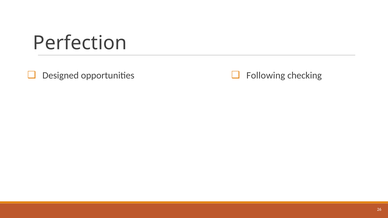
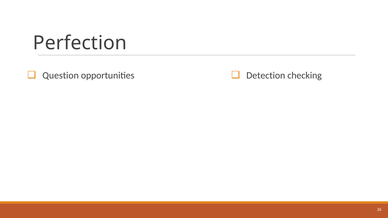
Designed: Designed -> Question (61, 75)
Following: Following -> Detection (266, 75)
